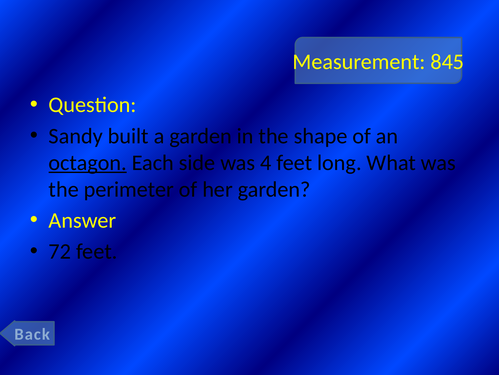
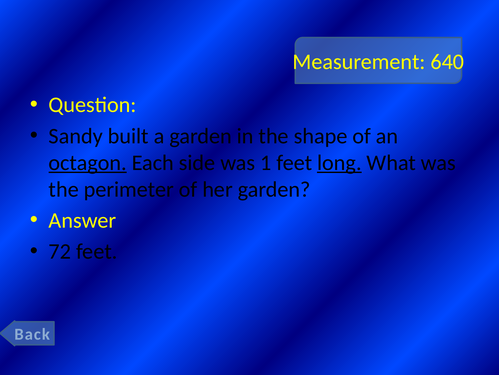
845: 845 -> 640 (447, 62)
4: 4 -> 1 (266, 162)
long underline: none -> present (339, 162)
